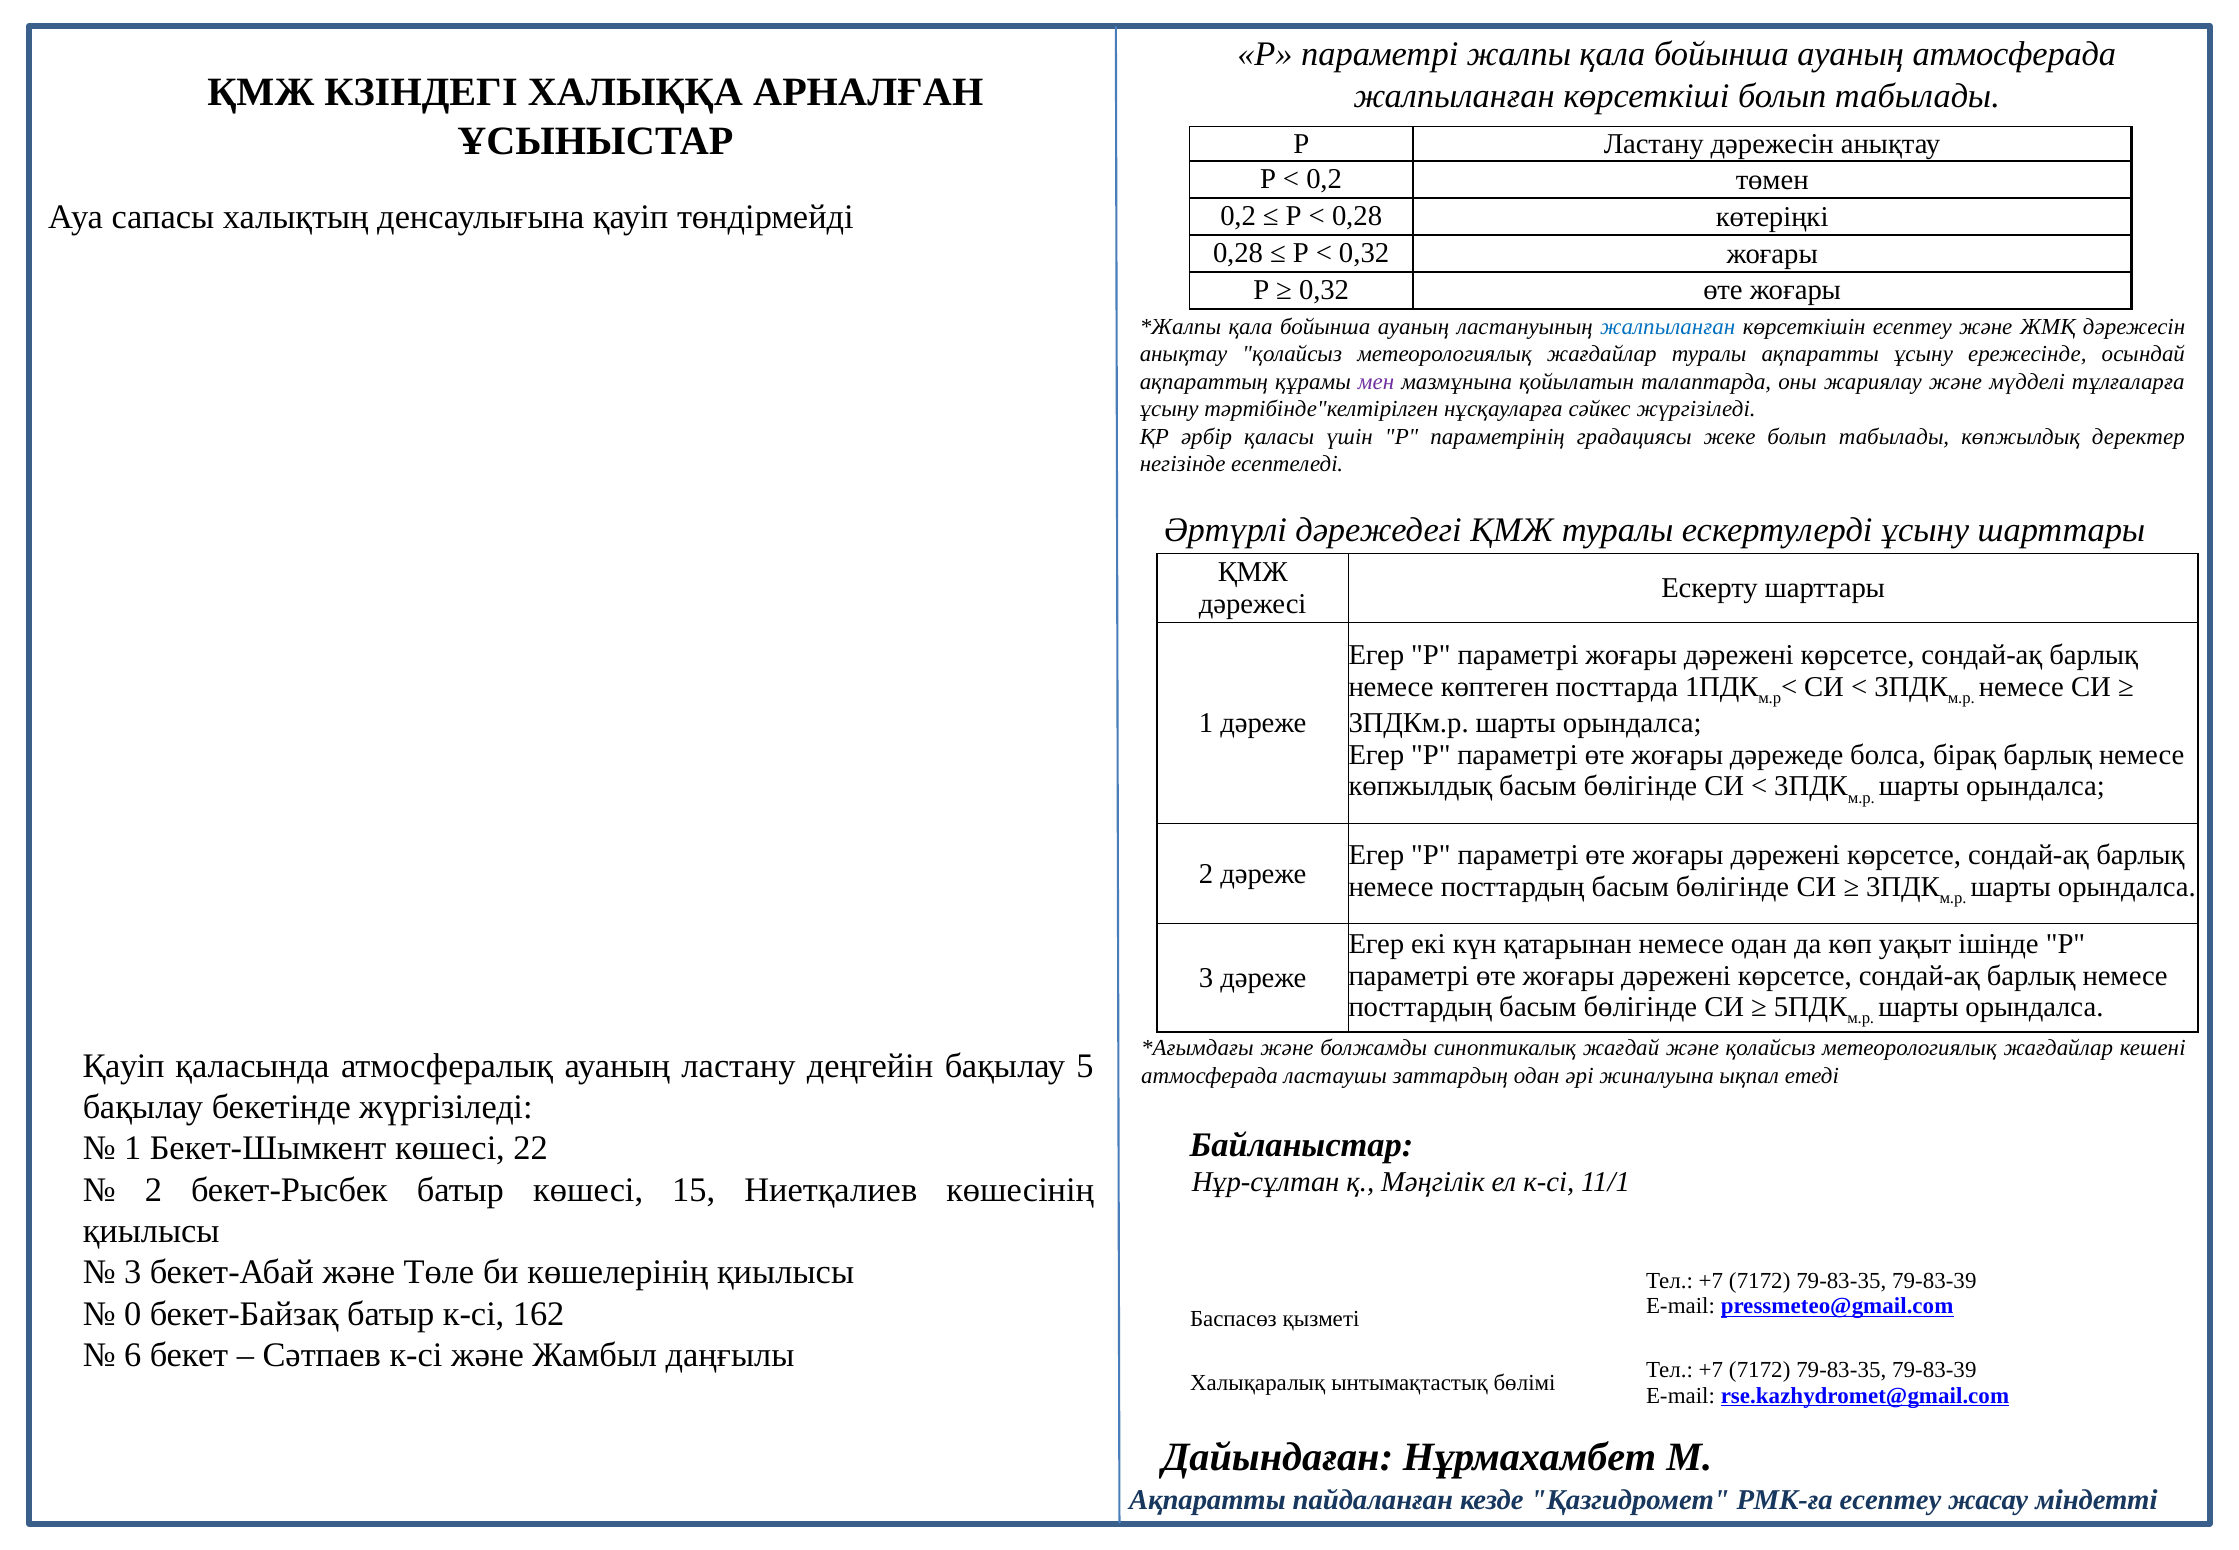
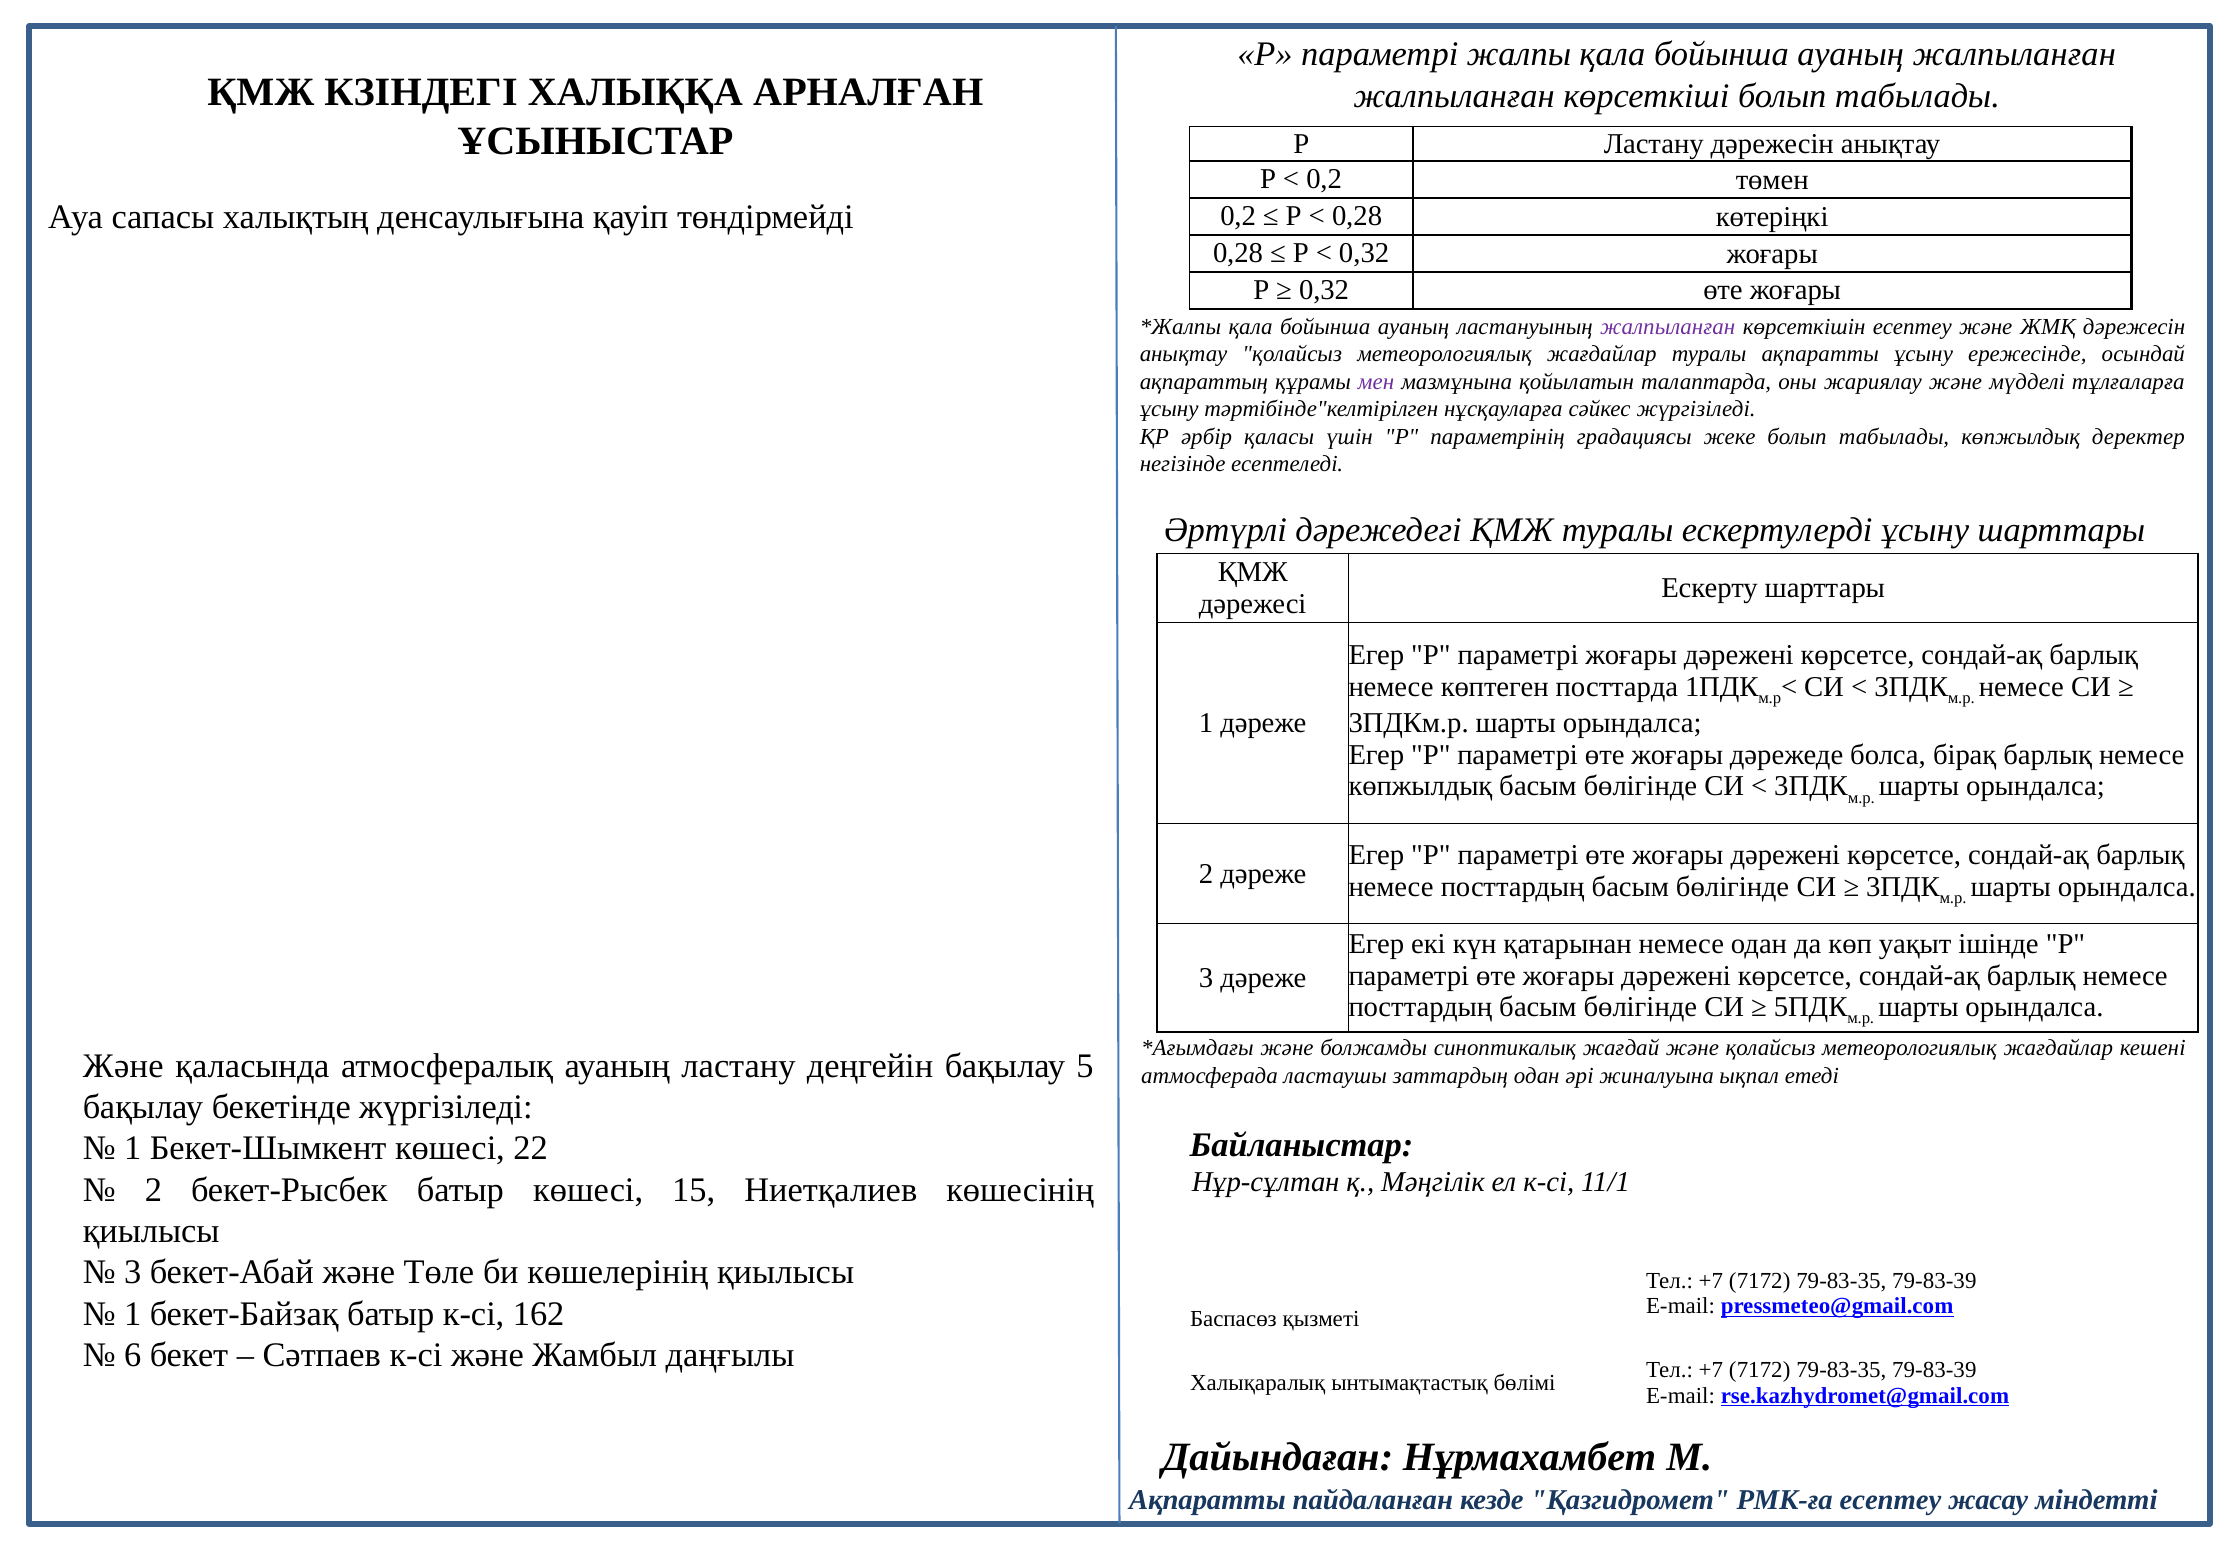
ауаның атмосферада: атмосферада -> жалпыланған (2014, 55)
жалпыланған colour: blue -> purple (1668, 327)
Қауіп: Қауіп -> Және (123, 1066)
0: 0 -> 1 (133, 1314)
